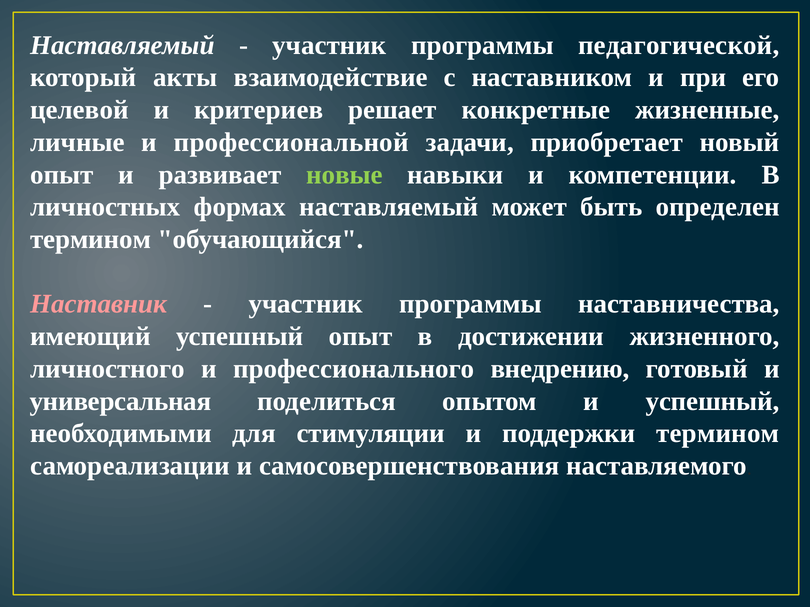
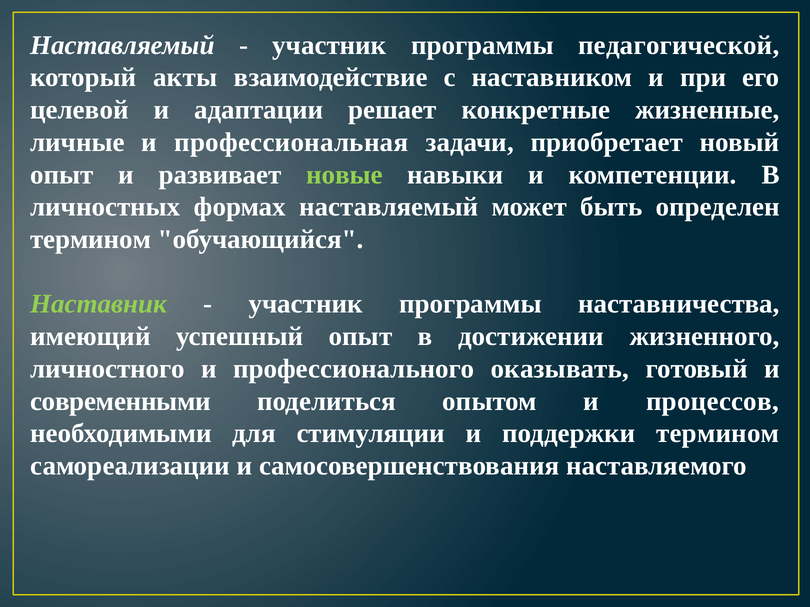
критериев: критериев -> адаптации (259, 110)
профессиональной: профессиональной -> профессиональная (291, 142)
Наставник colour: pink -> light green (99, 304)
внедрению: внедрению -> оказывать (560, 369)
универсальная: универсальная -> современными (121, 402)
и успешный: успешный -> процессов (712, 402)
